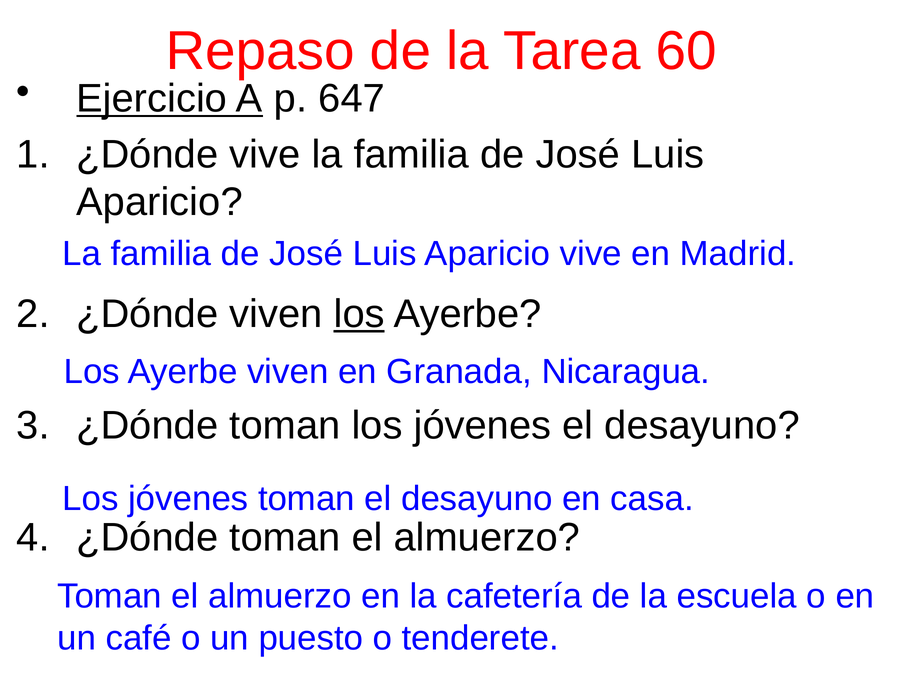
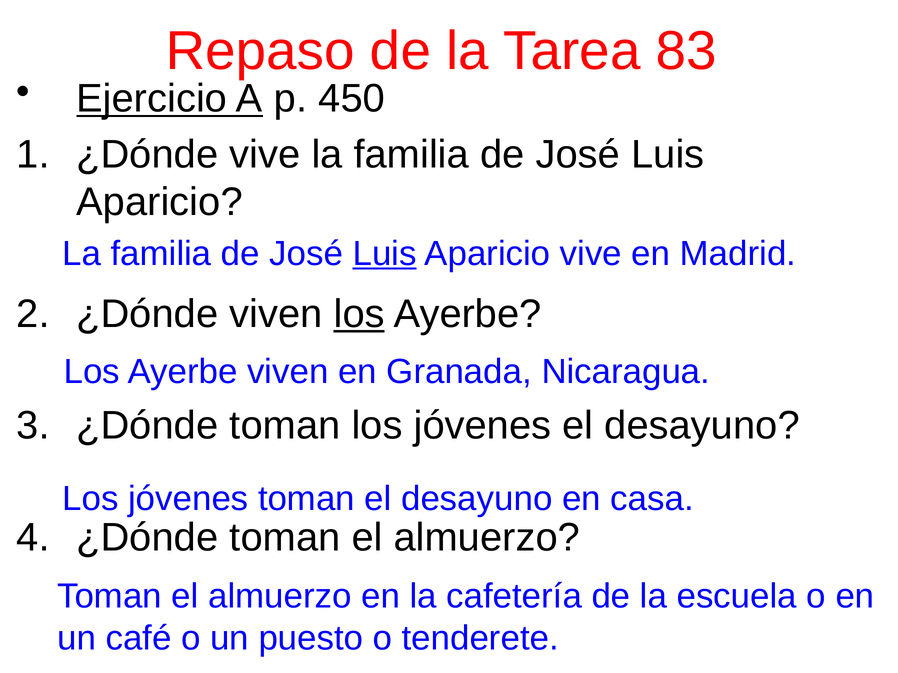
60: 60 -> 83 (686, 51)
647: 647 -> 450 (352, 99)
Luis underline: none -> present (385, 254)
